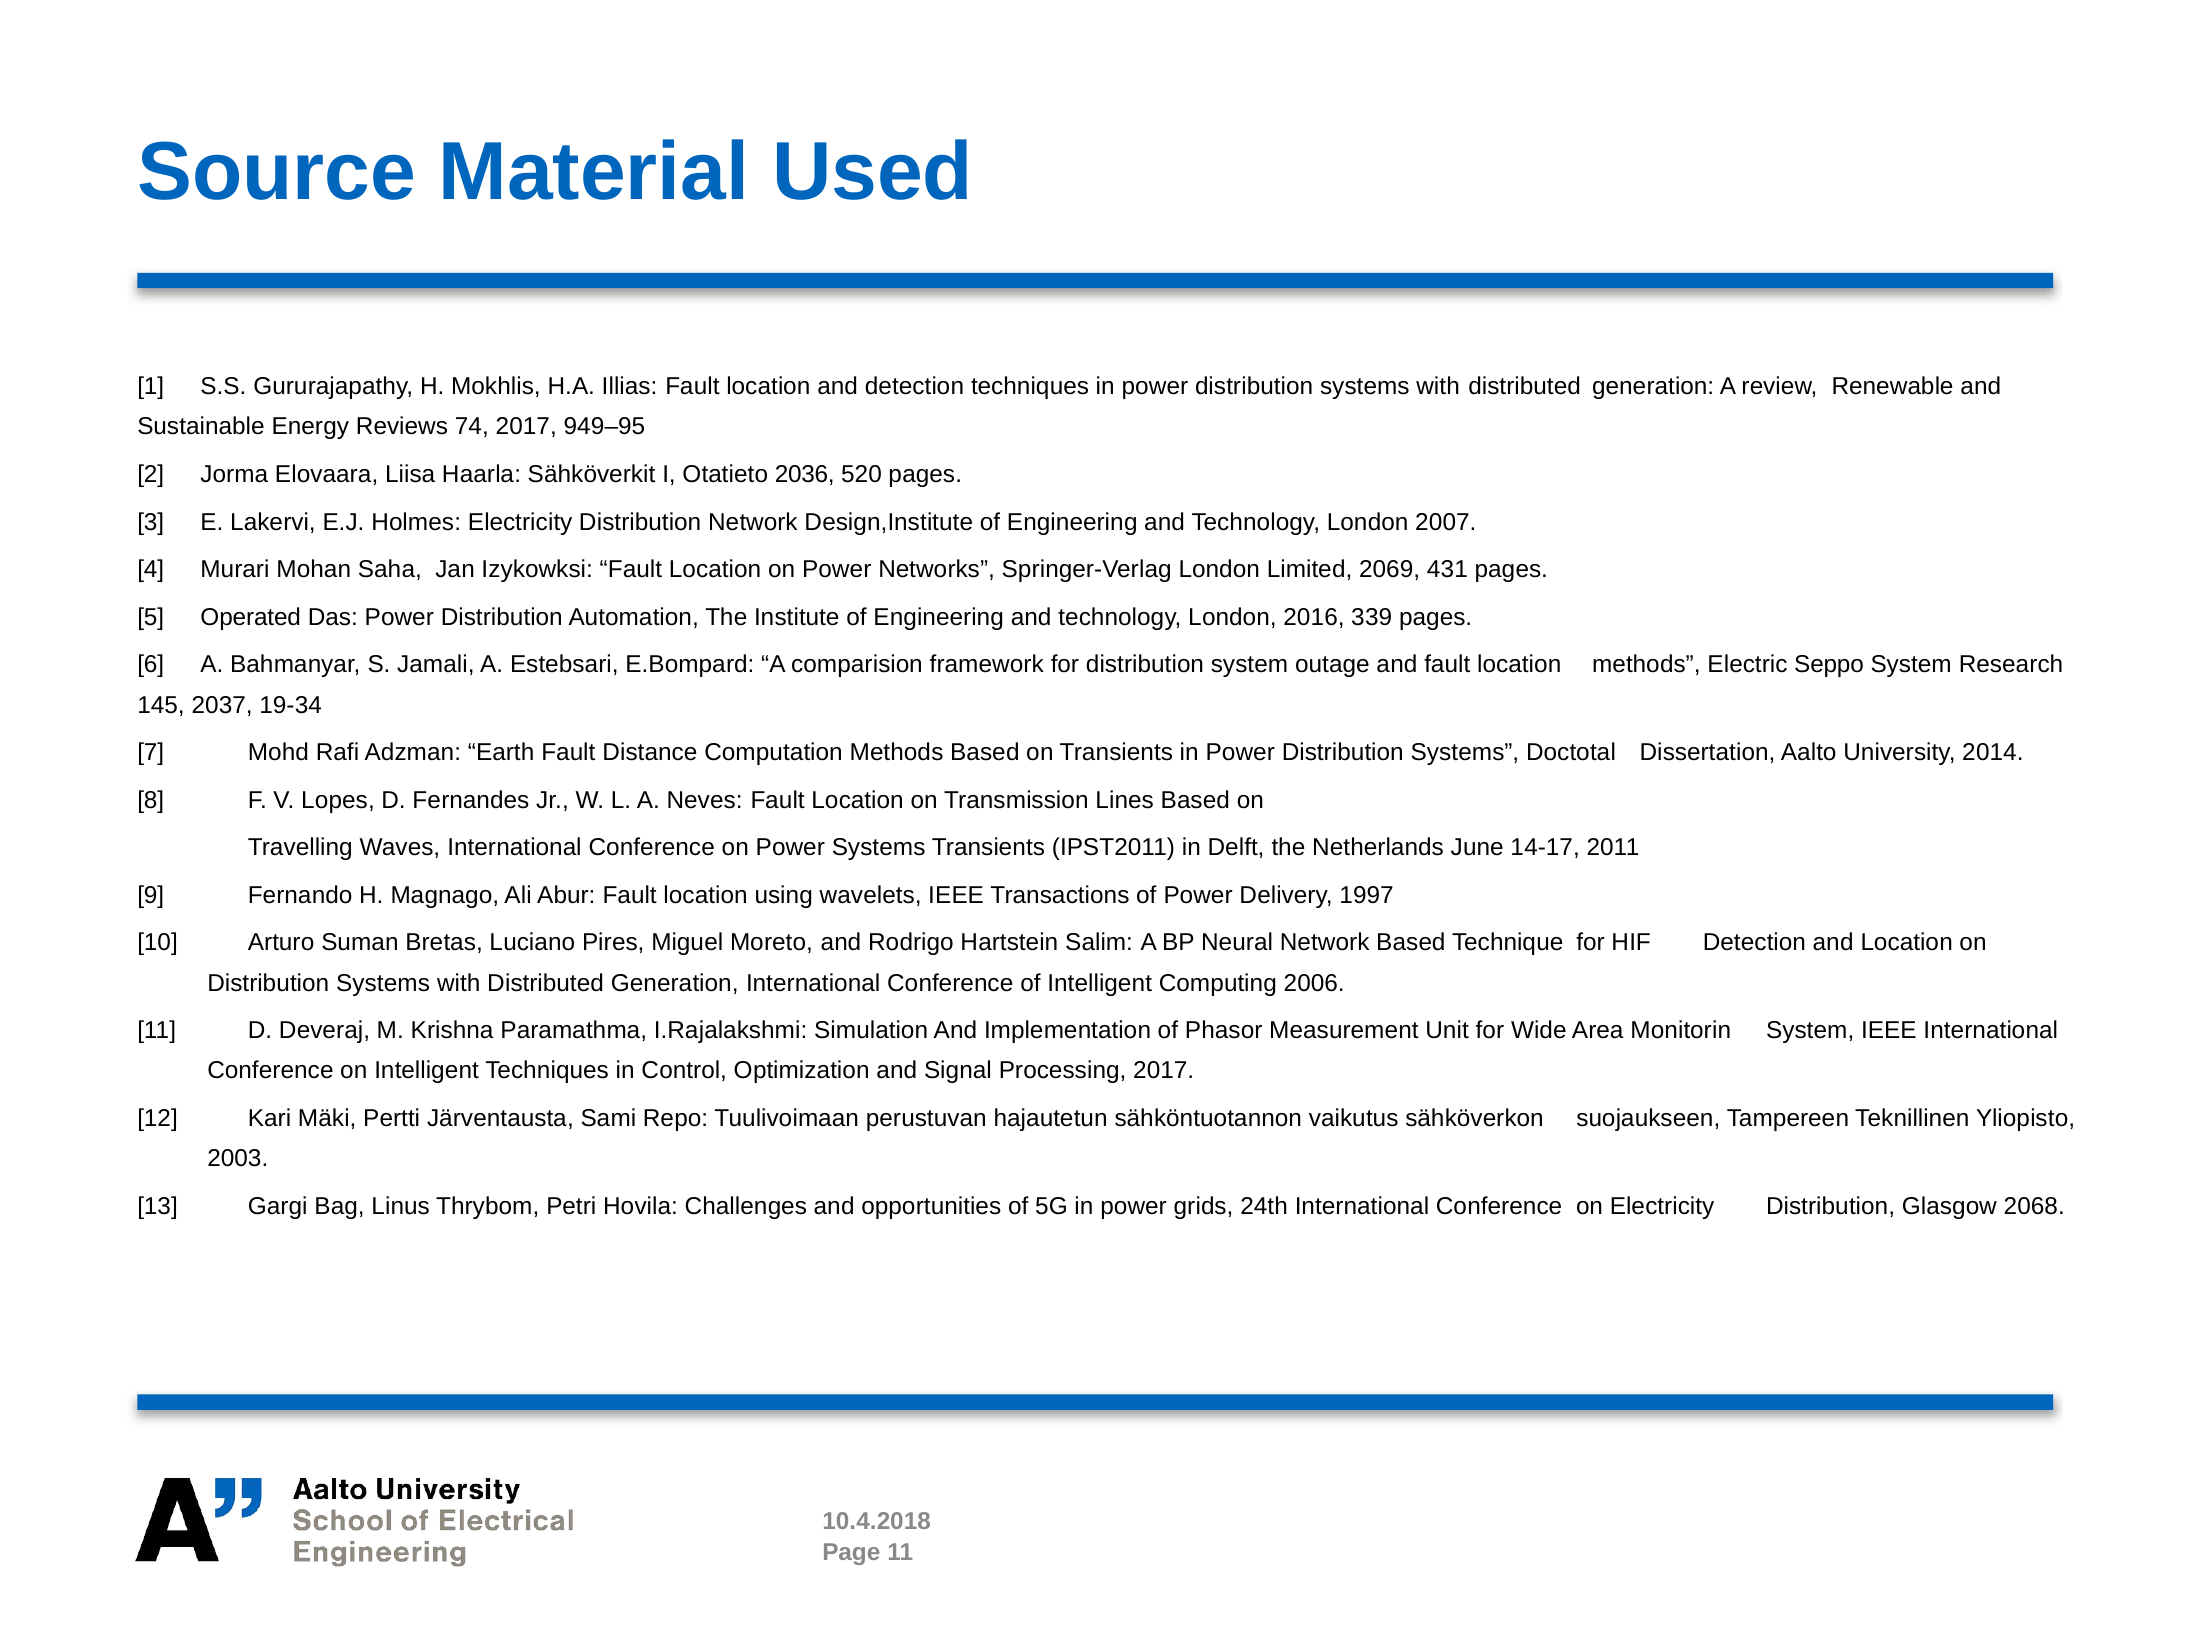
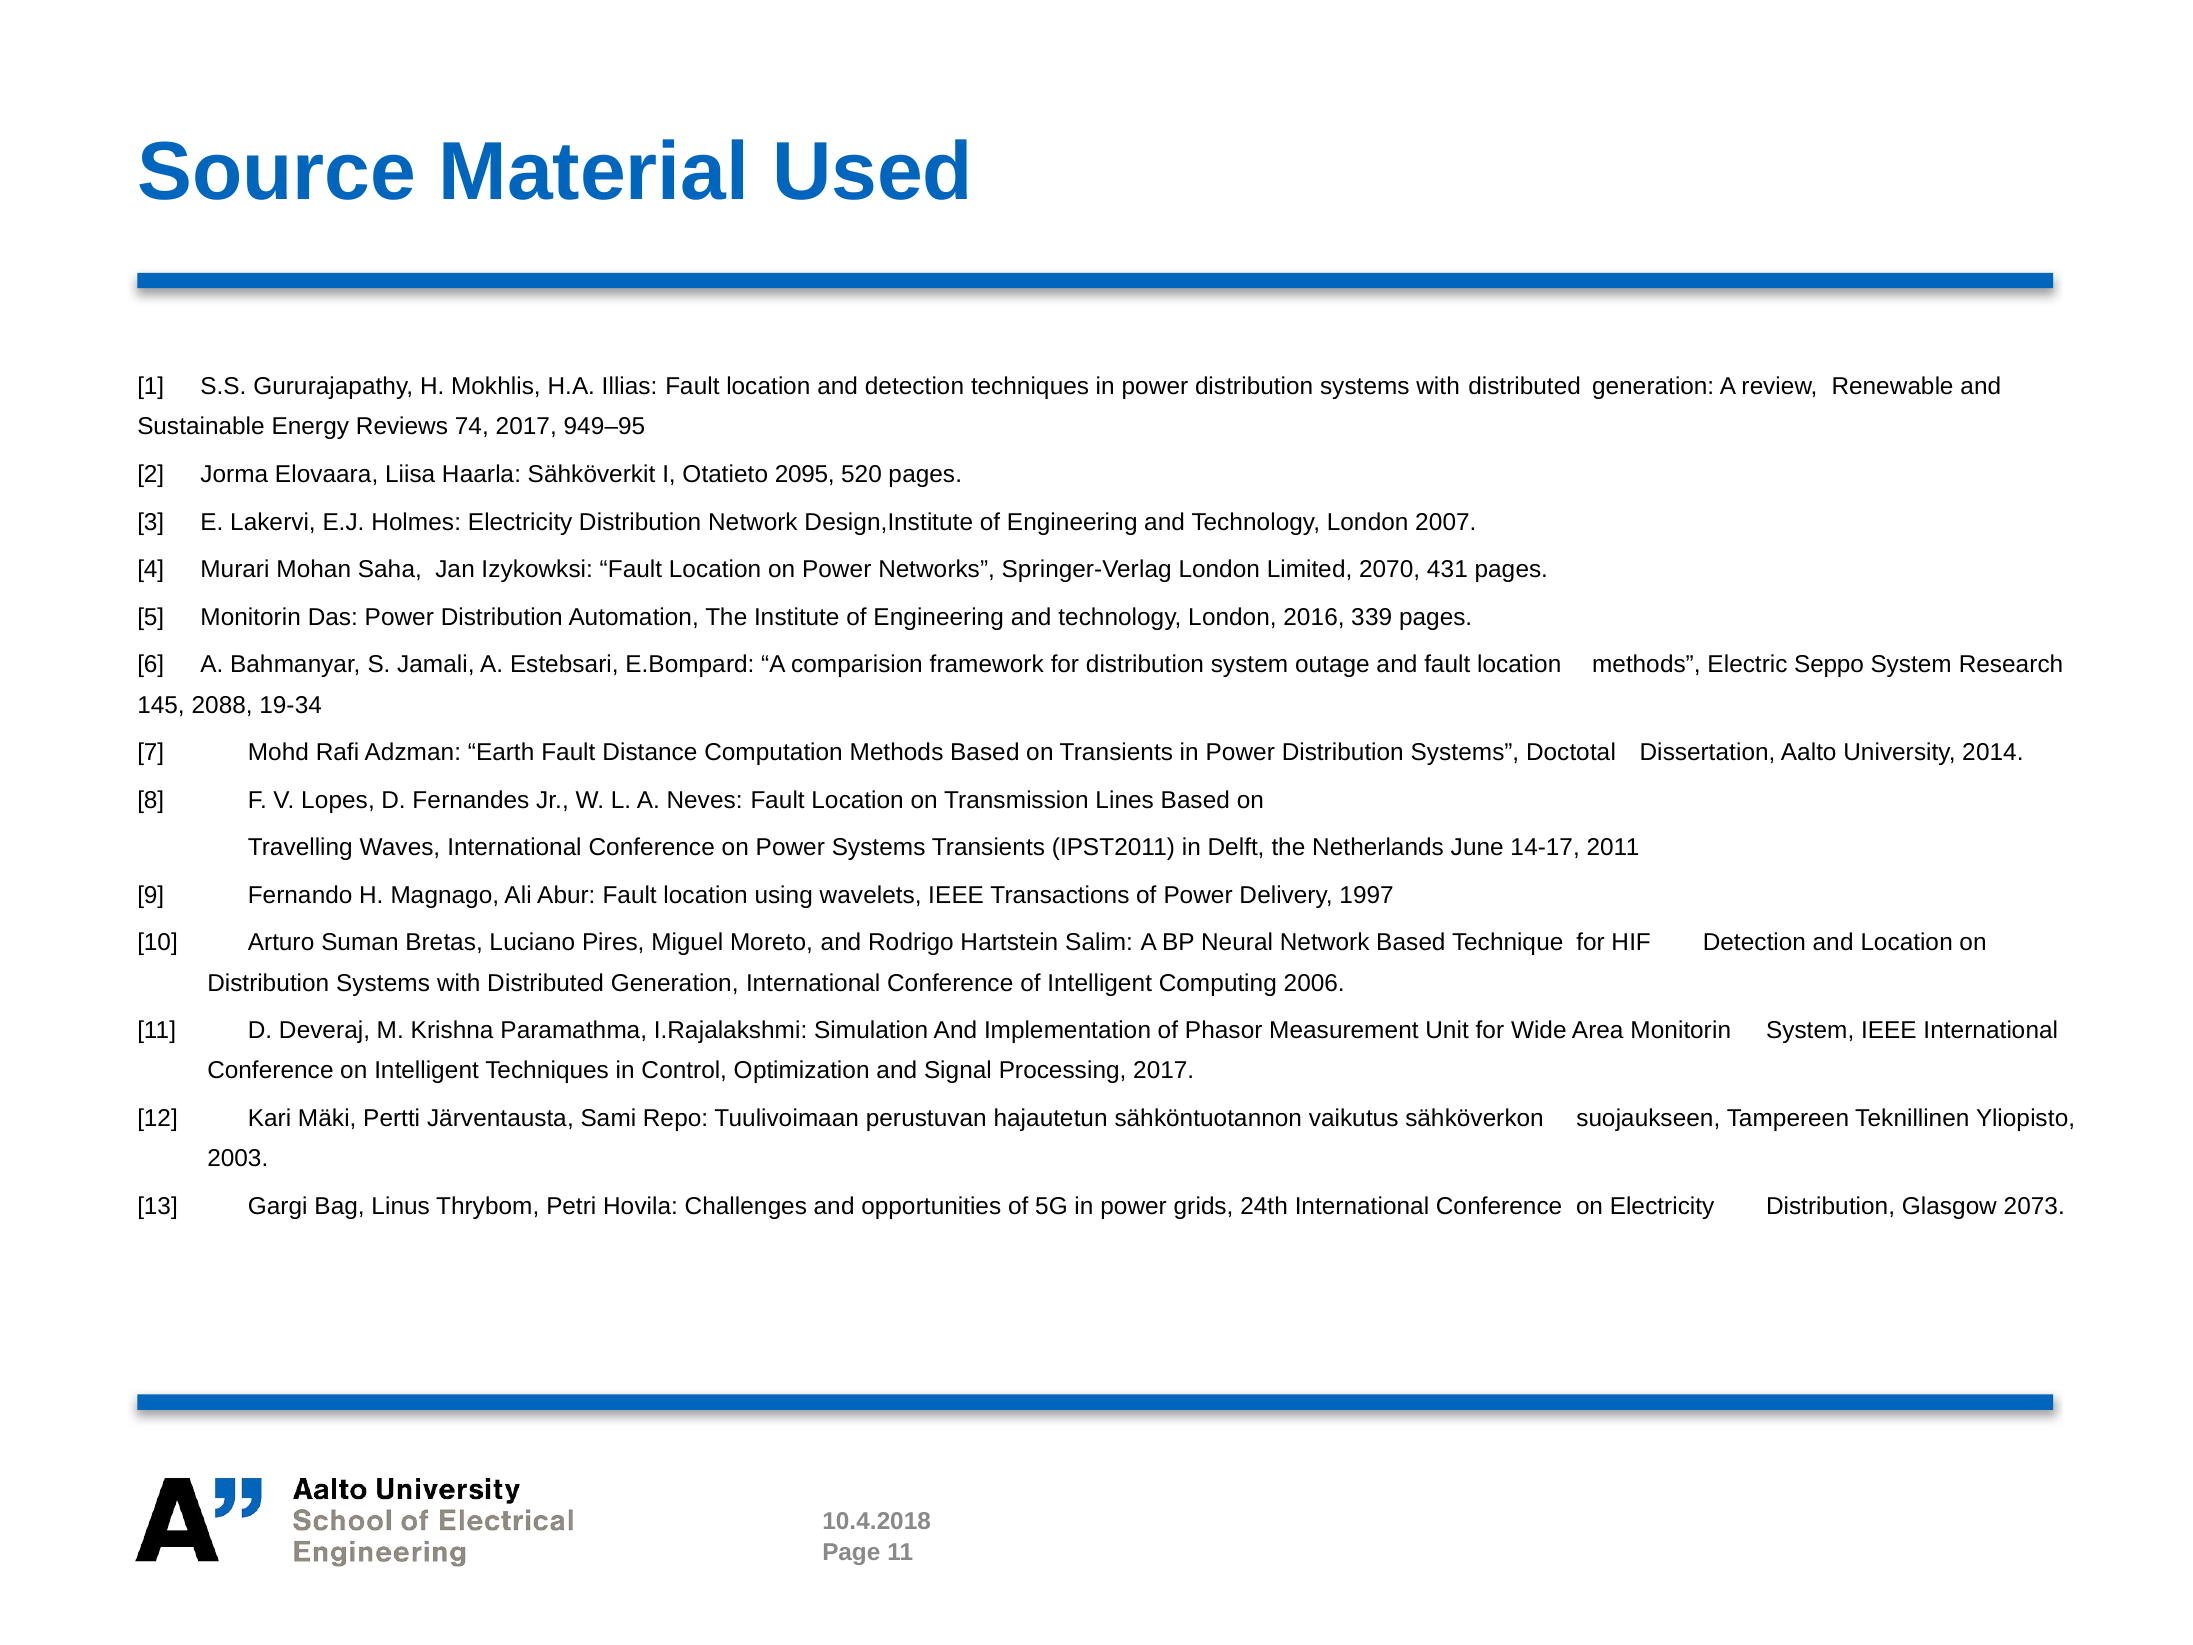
2036: 2036 -> 2095 (805, 474)
2069: 2069 -> 2070 (1390, 569)
5 Operated: Operated -> Monitorin (251, 617)
2037: 2037 -> 2088 (222, 705)
2068: 2068 -> 2073 (2034, 1206)
